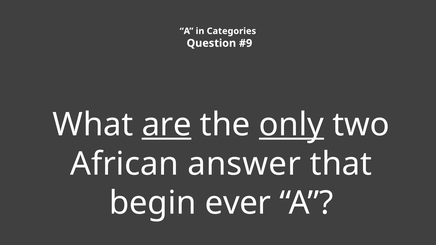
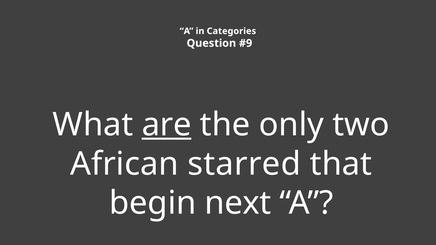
only underline: present -> none (291, 125)
answer: answer -> starred (244, 164)
ever: ever -> next (238, 203)
